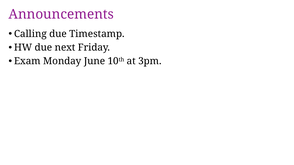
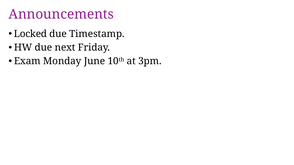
Calling: Calling -> Locked (30, 34)
